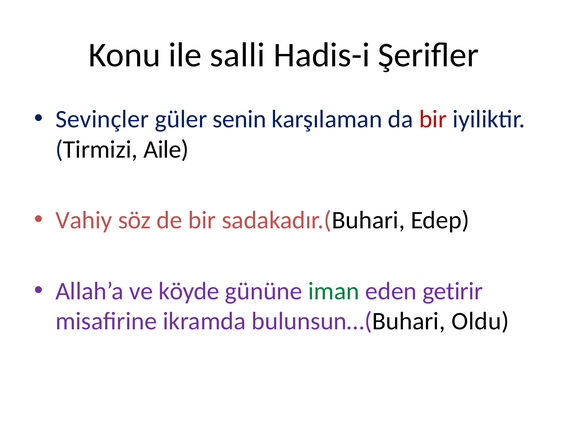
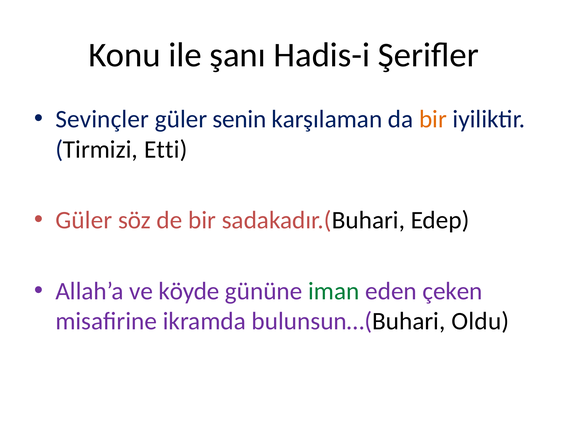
salli: salli -> şanı (238, 55)
bir colour: red -> orange (433, 119)
Aile: Aile -> Etti (166, 150)
Vahiy: Vahiy -> Güler (84, 220)
getirir: getirir -> çeken (453, 291)
